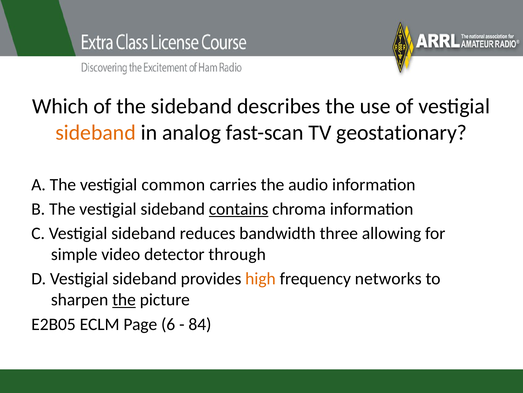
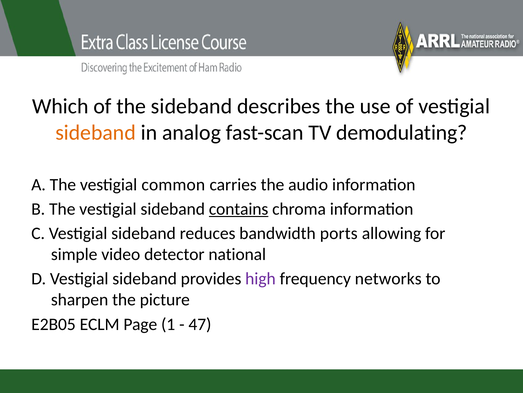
geostationary: geostationary -> demodulating (402, 132)
three: three -> ports (339, 233)
through: through -> national (237, 254)
high colour: orange -> purple (260, 278)
the underline: present -> none (124, 299)
6: 6 -> 1 (168, 324)
84: 84 -> 47 (200, 324)
